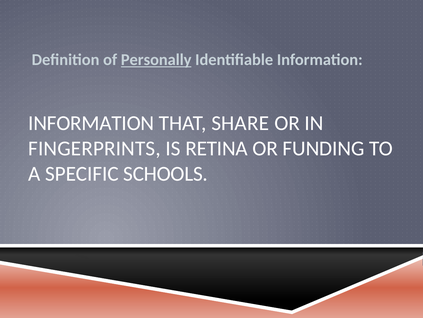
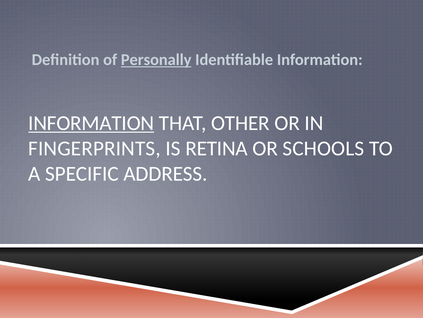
INFORMATION underline: none -> present (91, 123)
SHARE: SHARE -> OTHER (240, 123)
FUNDING: FUNDING -> SCHOOLS (323, 148)
SCHOOLS: SCHOOLS -> ADDRESS (165, 173)
